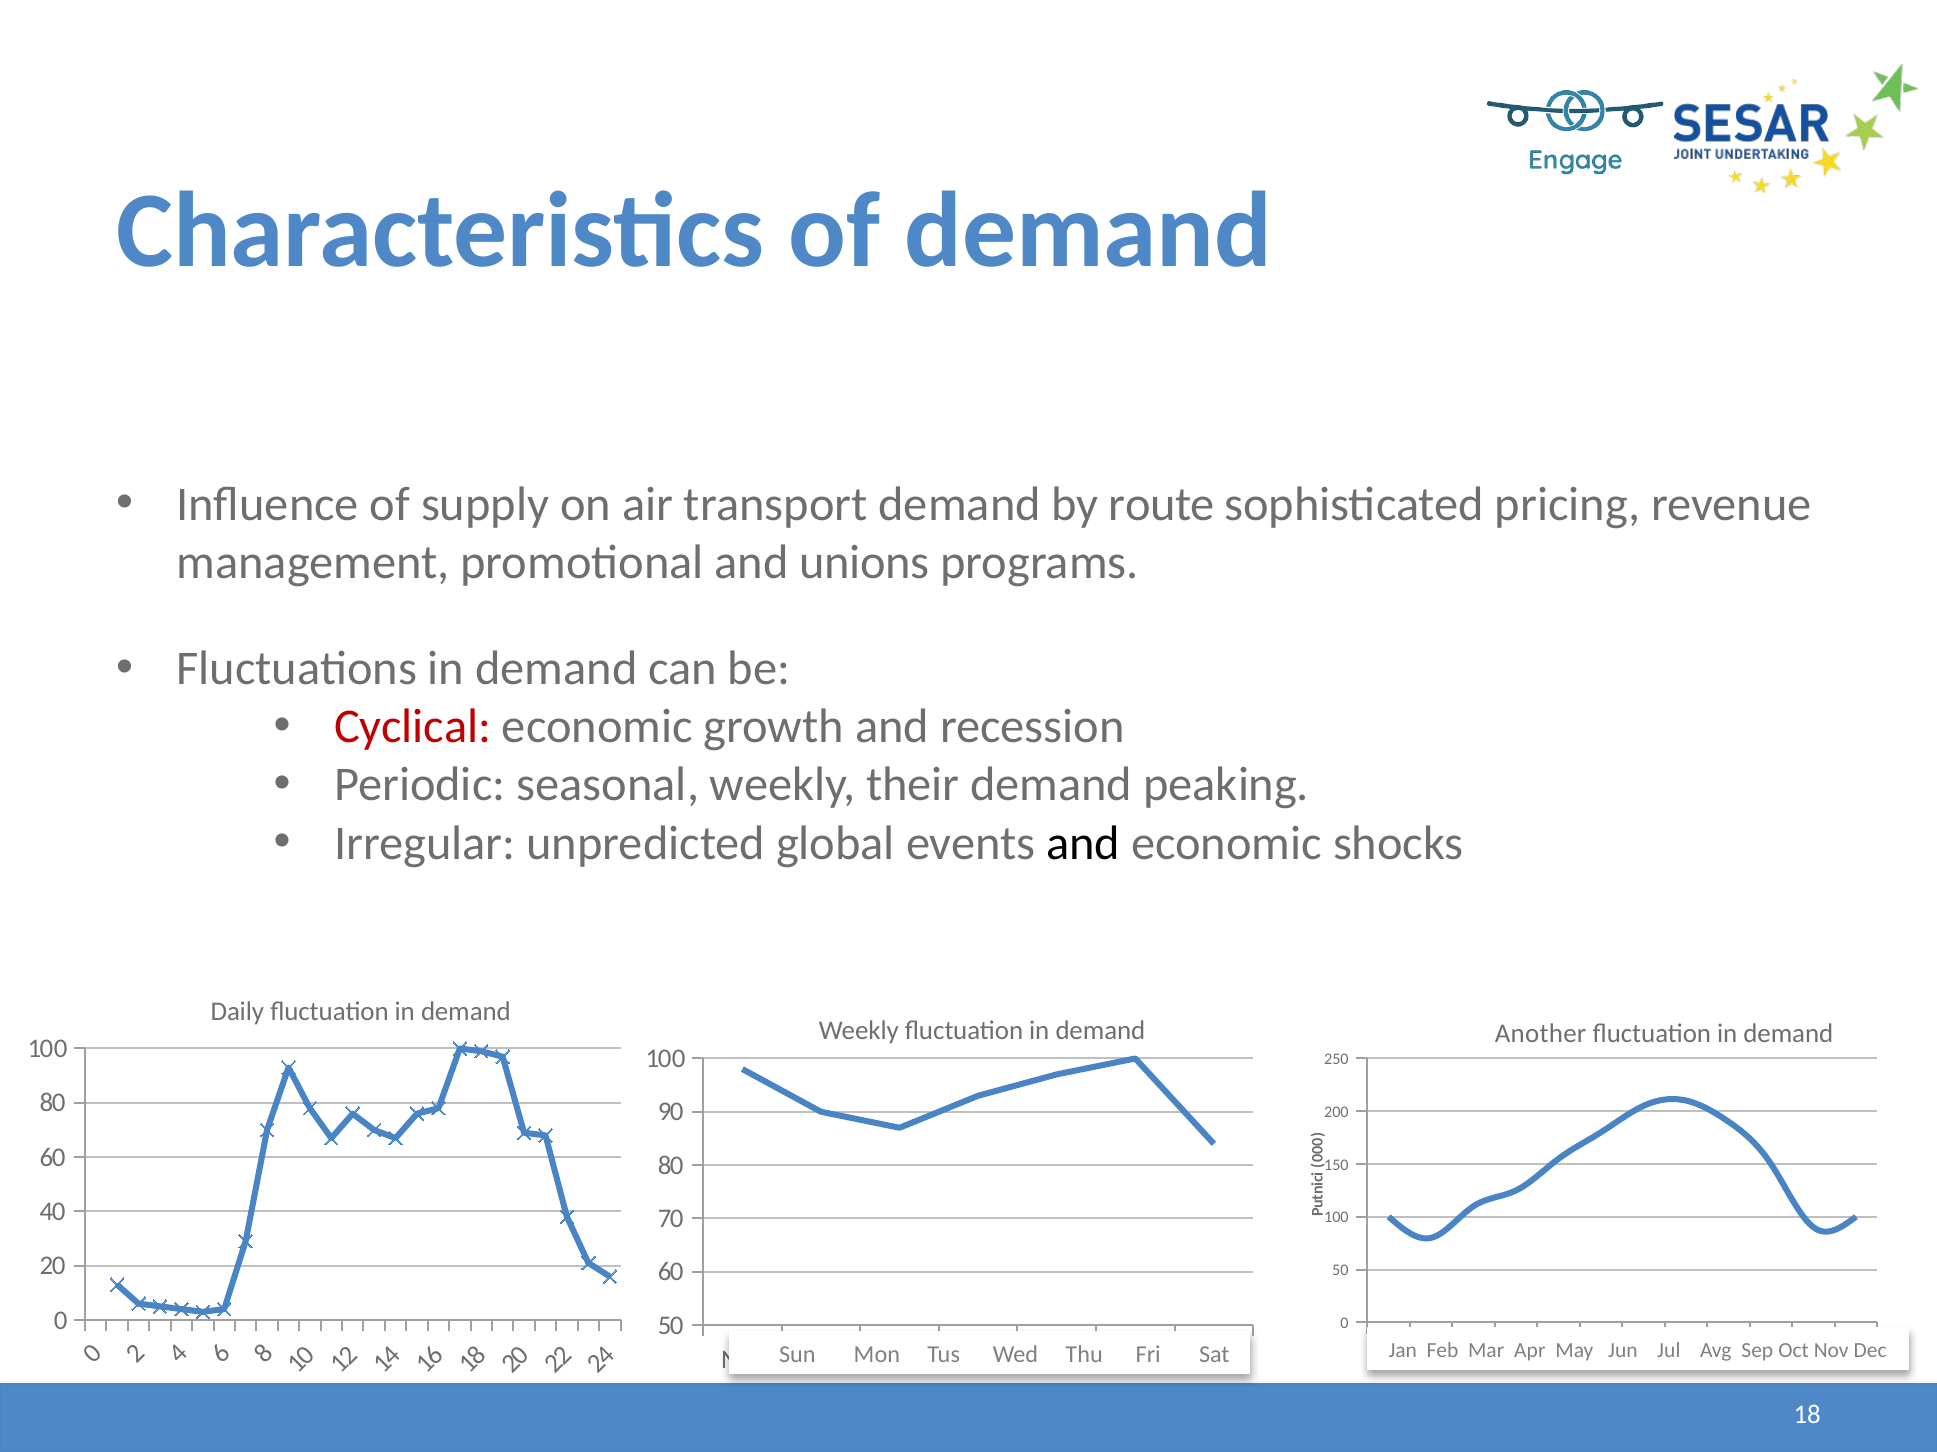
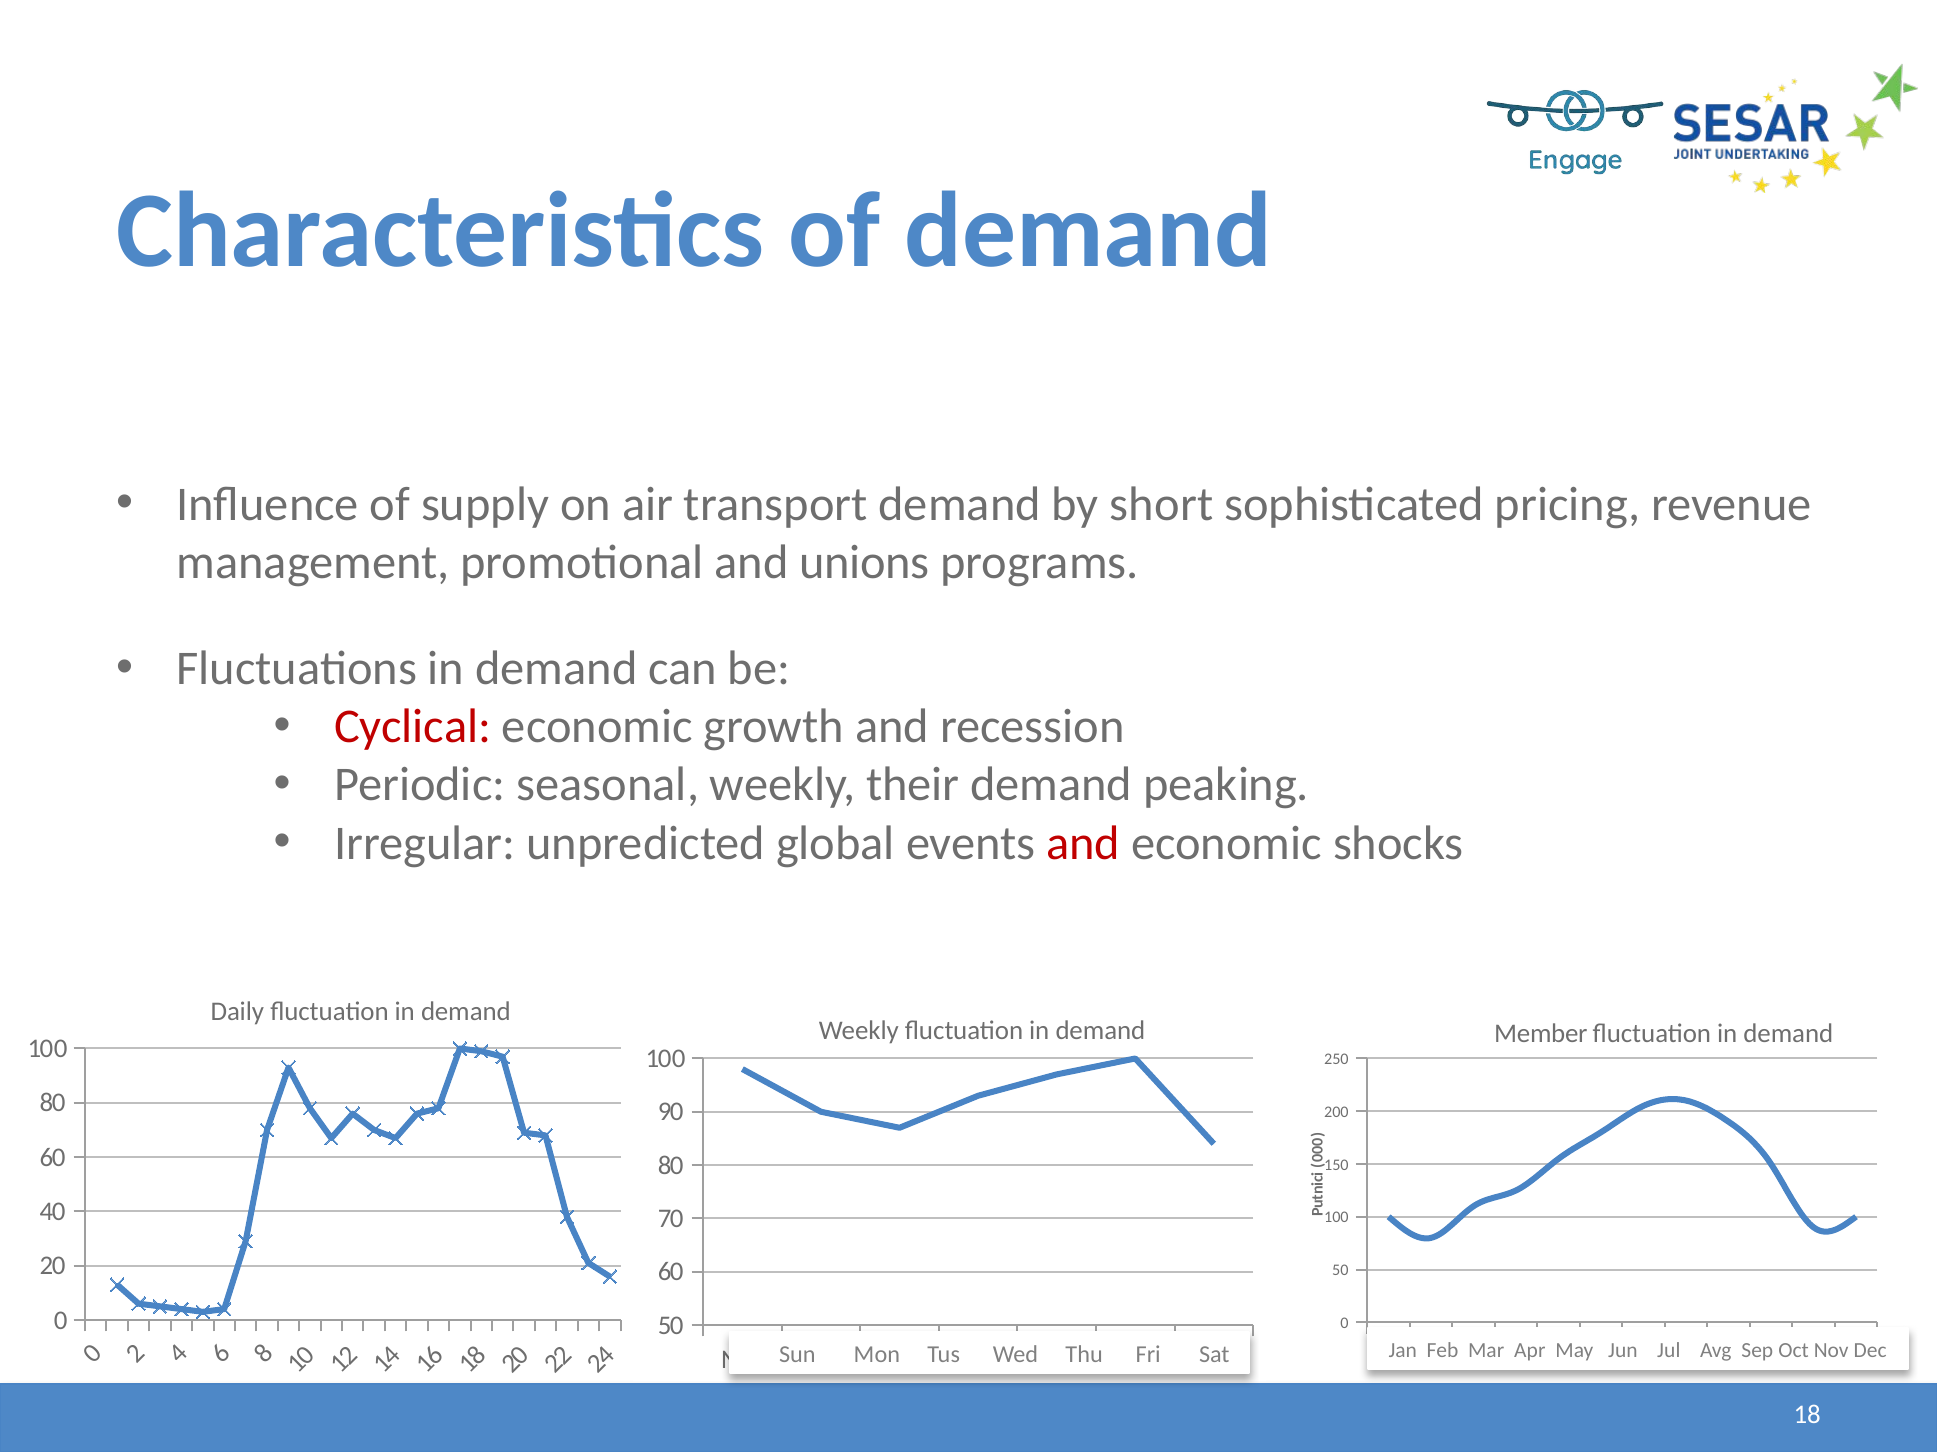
route: route -> short (1161, 504)
and colour: black -> red (1083, 843)
Another: Another -> Member (1541, 1034)
